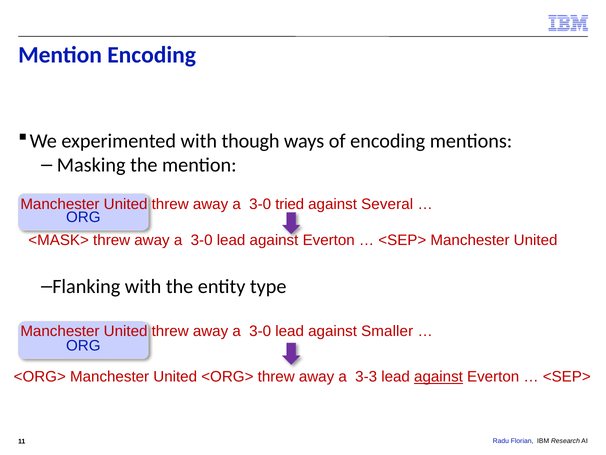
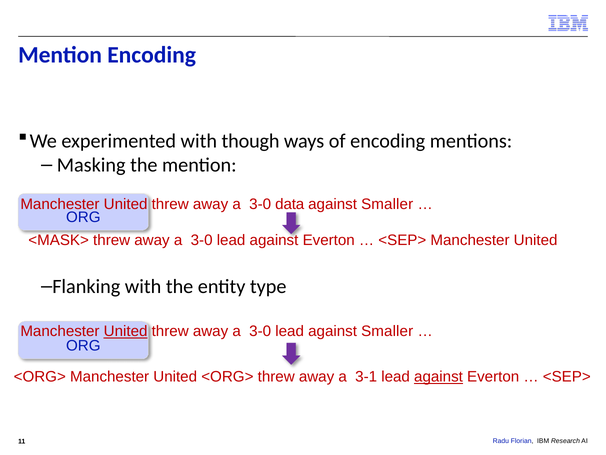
tried: tried -> data (290, 204)
Several: Several -> Smaller (387, 204)
United underline: none -> present (126, 331)
3-3: 3-3 -> 3-1 (366, 376)
